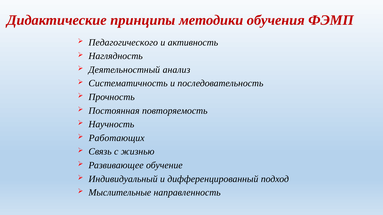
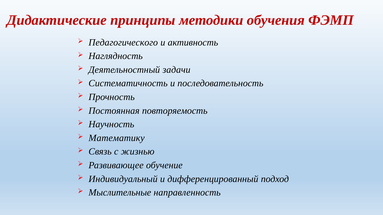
анализ: анализ -> задачи (176, 70)
Работающих: Работающих -> Математику (117, 138)
